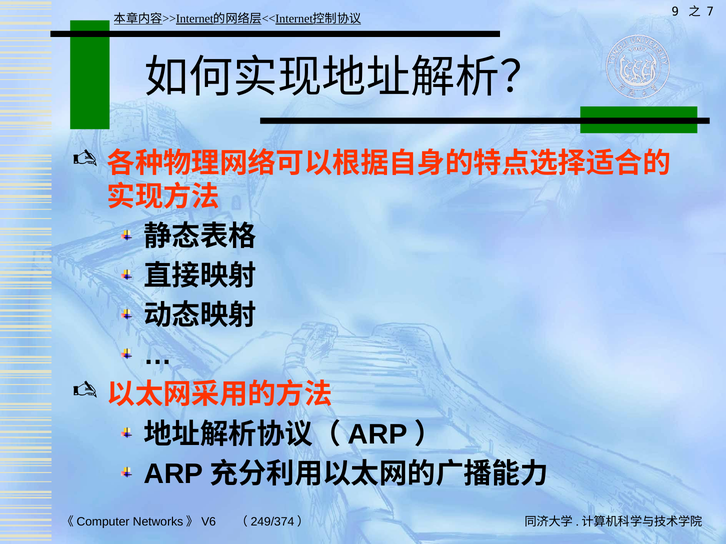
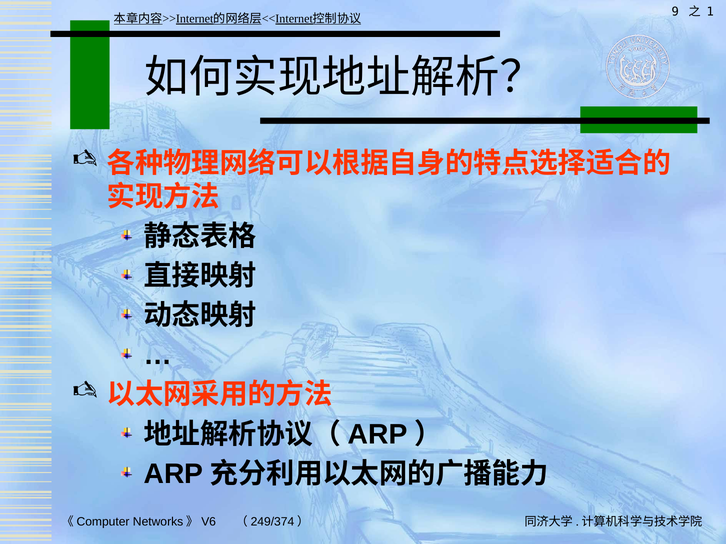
7: 7 -> 1 (710, 12)
